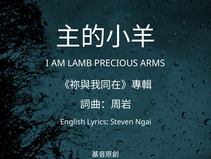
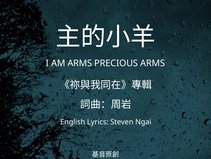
AM LAMB: LAMB -> ARMS (80, 63)
